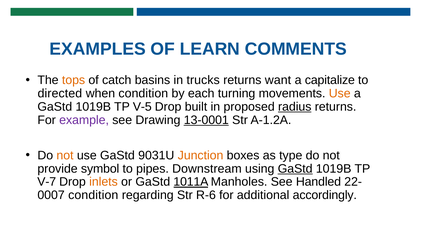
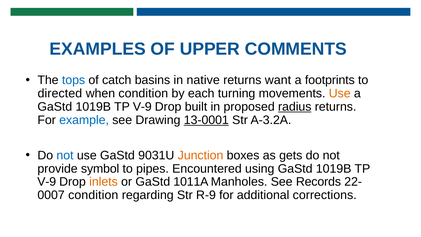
LEARN: LEARN -> UPPER (210, 49)
tops colour: orange -> blue (74, 80)
trucks: trucks -> native (203, 80)
capitalize: capitalize -> footprints (330, 80)
V-5: V-5 -> V-9 (142, 107)
example colour: purple -> blue (84, 120)
A-1.2A: A-1.2A -> A-3.2A (271, 120)
not colour: orange -> blue (65, 155)
type: type -> gets (291, 155)
Downstream: Downstream -> Encountered (207, 168)
GaStd underline: present -> none (295, 168)
V-7: V-7 -> V-9 (47, 182)
1011A underline: present -> none (191, 182)
Handled: Handled -> Records (318, 182)
R-6: R-6 -> R-9 (206, 195)
accordingly: accordingly -> corrections (325, 195)
